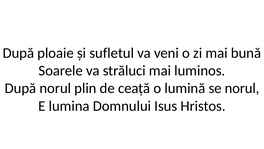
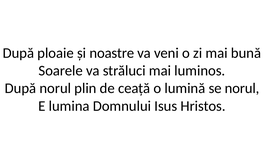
sufletul: sufletul -> noastre (112, 53)
